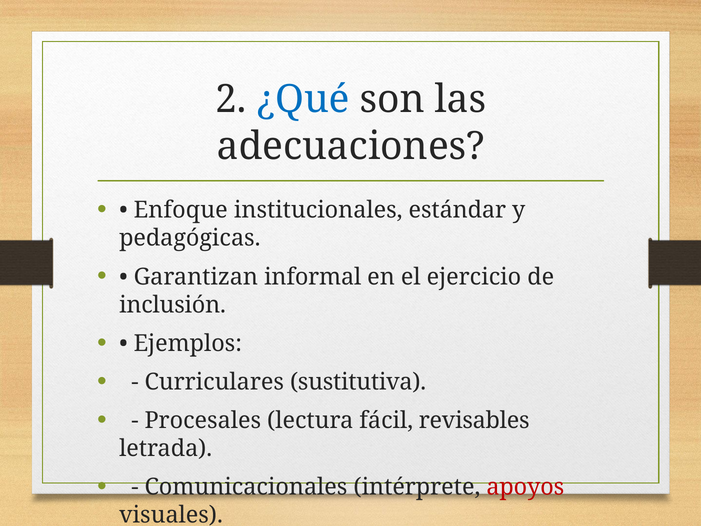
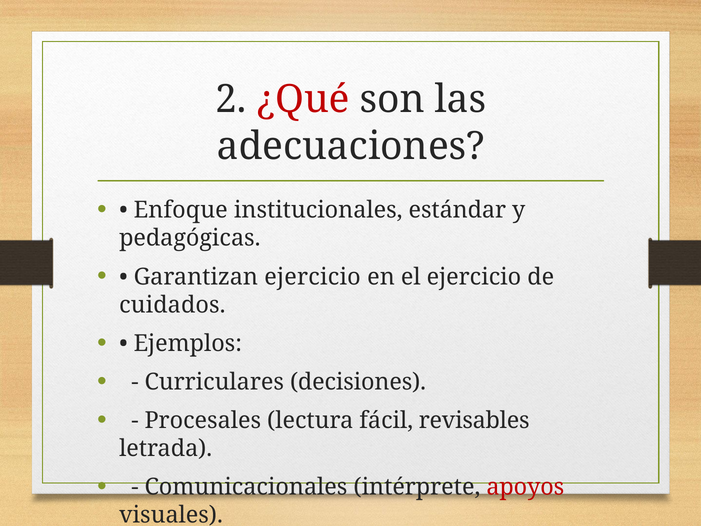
¿Qué colour: blue -> red (303, 100)
Garantizan informal: informal -> ejercicio (313, 277)
inclusión: inclusión -> cuidados (172, 305)
sustitutiva: sustitutiva -> decisiones (358, 382)
